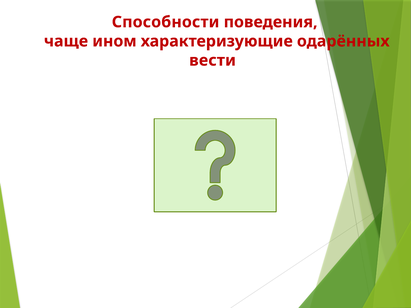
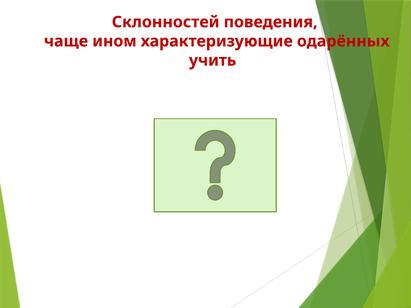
Способности: Способности -> Склонностей (166, 22)
вести: вести -> учить (213, 60)
